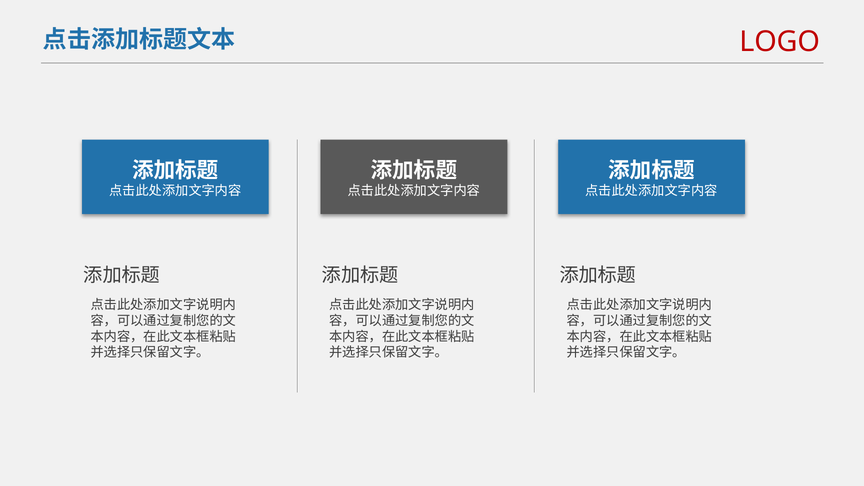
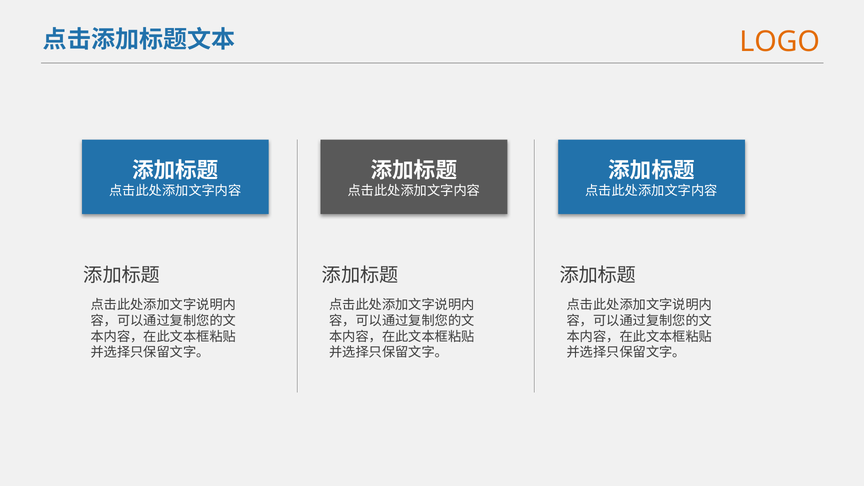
LOGO colour: red -> orange (780, 42)
